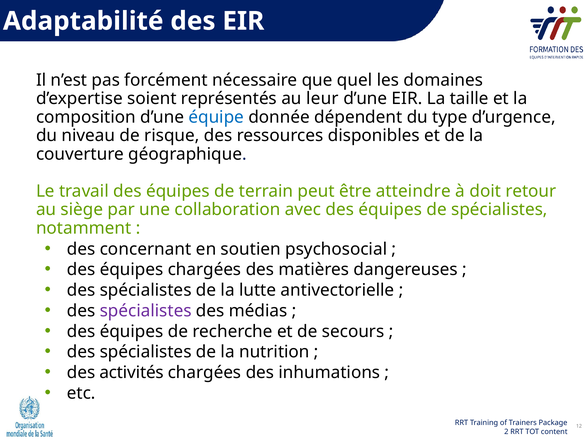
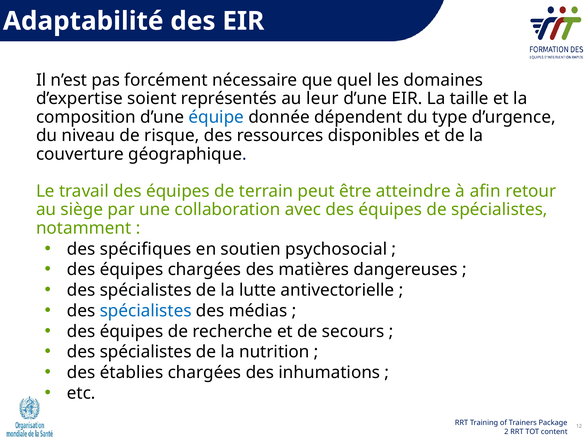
doit: doit -> afin (485, 191)
concernant: concernant -> spécifiques (146, 249)
spécialistes colour: purple -> blue (146, 311)
activités: activités -> établies (131, 373)
